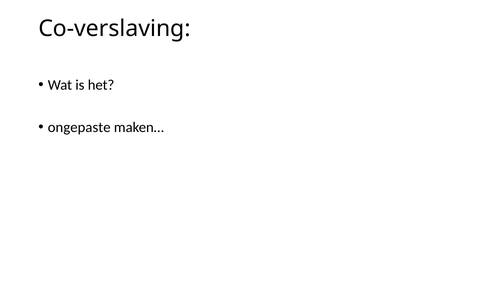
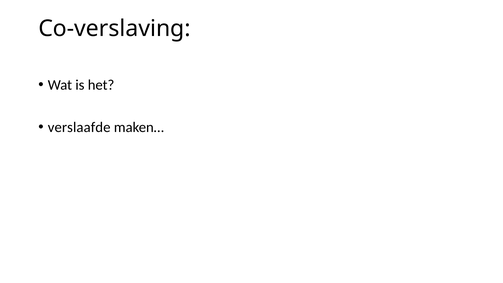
ongepaste: ongepaste -> verslaafde (79, 127)
